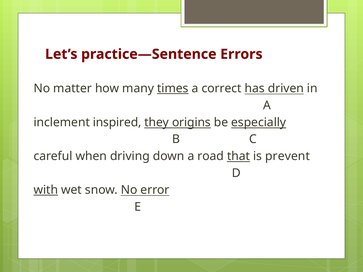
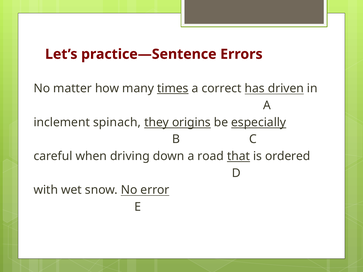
inspired: inspired -> spinach (117, 122)
prevent: prevent -> ordered (288, 156)
with underline: present -> none (46, 190)
